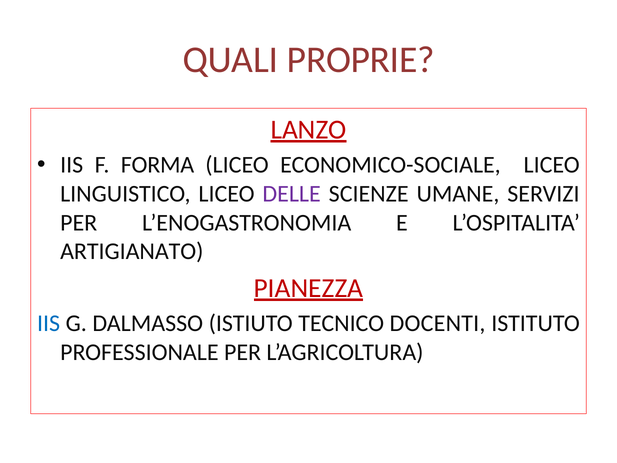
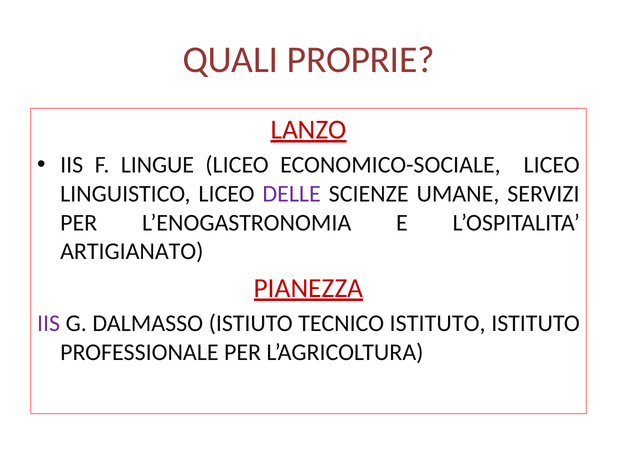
FORMA: FORMA -> LINGUE (157, 165)
IIS colour: blue -> purple (49, 323)
TECNICO DOCENTI: DOCENTI -> ISTITUTO (438, 323)
